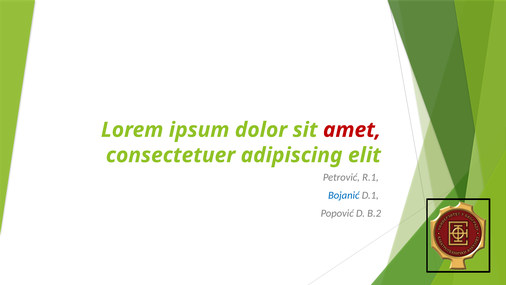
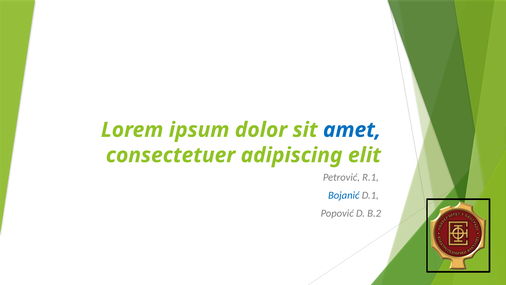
amet colour: red -> blue (352, 130)
